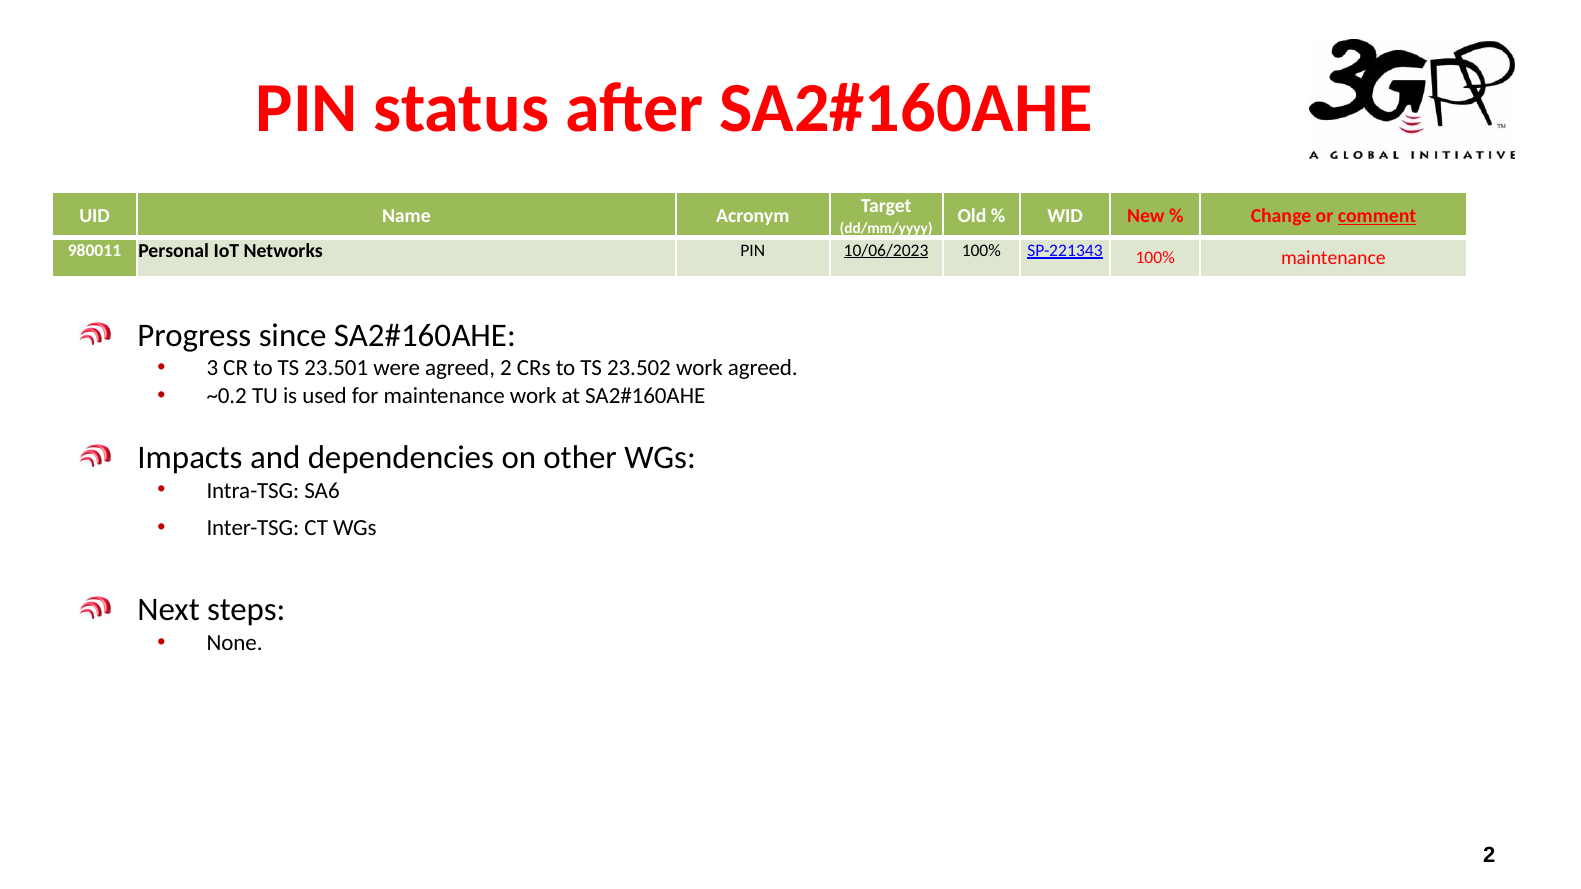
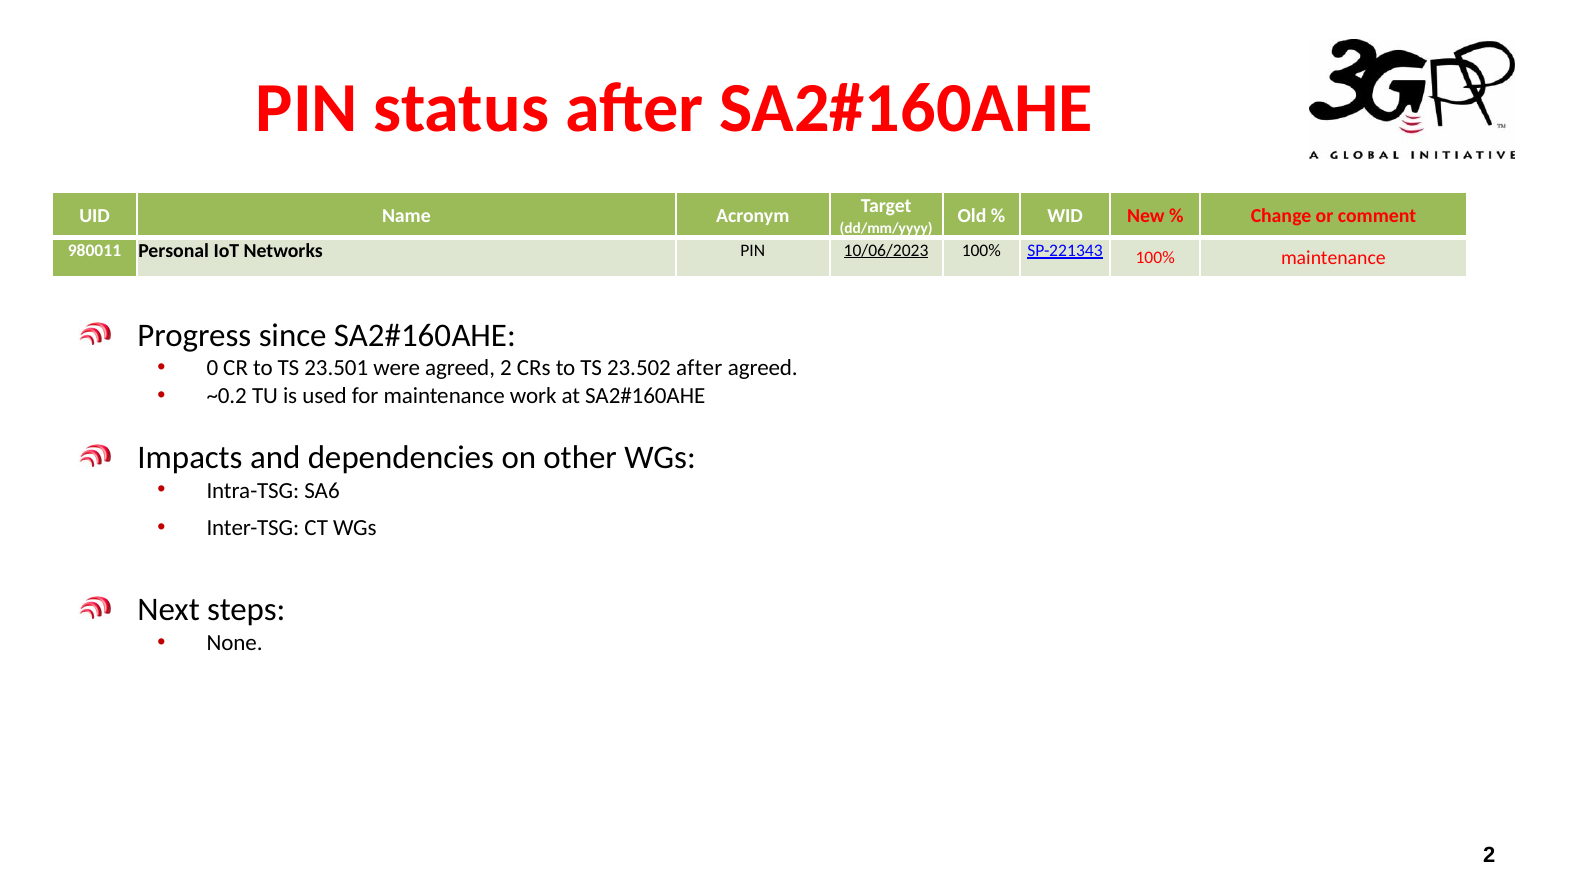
comment underline: present -> none (1377, 216)
3: 3 -> 0 (212, 368)
23.502 work: work -> after (699, 368)
